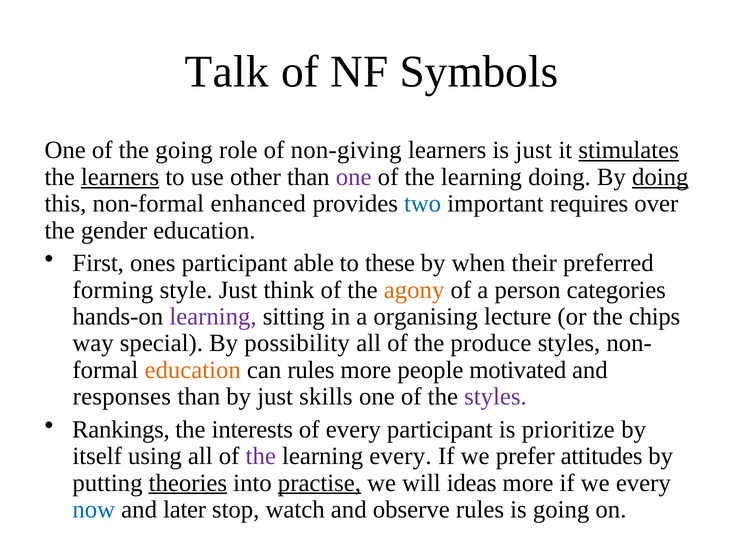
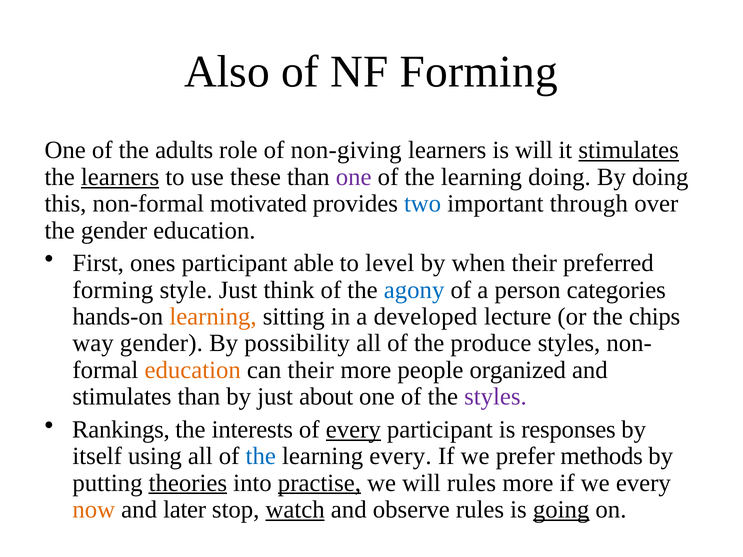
Talk: Talk -> Also (227, 72)
NF Symbols: Symbols -> Forming (479, 72)
the going: going -> adults (184, 150)
is just: just -> will (534, 150)
other: other -> these (255, 177)
doing underline: present -> none (660, 177)
enhanced: enhanced -> motivated (258, 204)
requires: requires -> through (589, 204)
these: these -> level (390, 263)
agony colour: orange -> blue (414, 290)
learning colour: purple -> orange (213, 317)
organising: organising -> developed (426, 317)
way special: special -> gender (161, 343)
can rules: rules -> their (311, 370)
motivated: motivated -> organized (518, 370)
responses: responses -> stimulates (122, 397)
skills: skills -> about (326, 397)
every underline: none -> present (353, 430)
prioritize: prioritize -> responses (569, 430)
the colour: purple -> blue (261, 456)
attitudes: attitudes -> methods (602, 456)
will ideas: ideas -> rules (471, 483)
now colour: blue -> orange (94, 510)
watch underline: none -> present (295, 510)
going underline: none -> present (561, 510)
